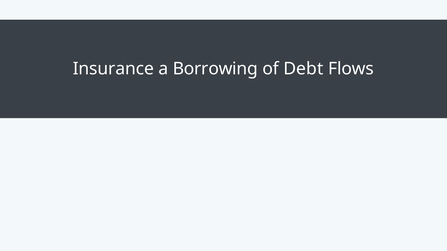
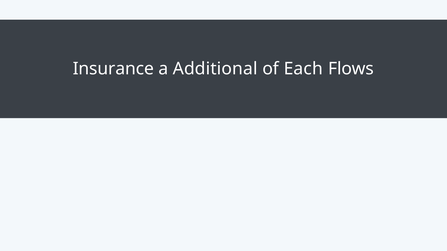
Borrowing: Borrowing -> Additional (215, 69)
Debt: Debt -> Each (303, 69)
